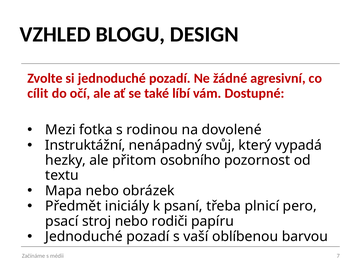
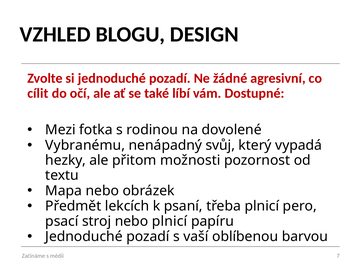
Instruktážní: Instruktážní -> Vybranému (85, 145)
osobního: osobního -> možnosti (190, 161)
iniciály: iniciály -> lekcích (127, 207)
nebo rodiči: rodiči -> plnicí (170, 222)
